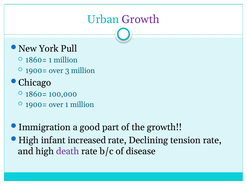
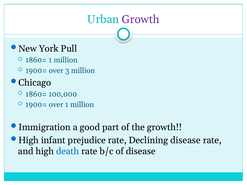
increased: increased -> prejudice (87, 140)
Declining tension: tension -> disease (185, 140)
death colour: purple -> blue (68, 152)
